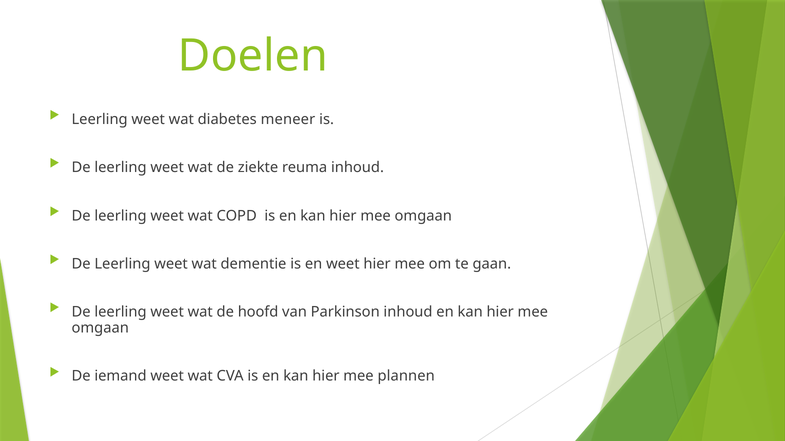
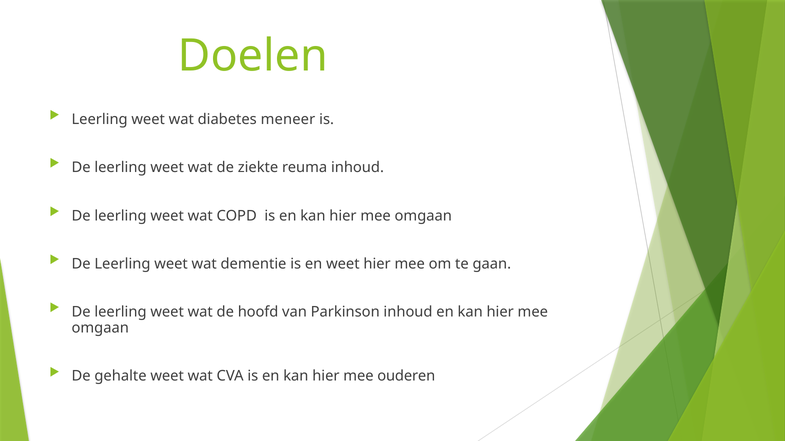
iemand: iemand -> gehalte (120, 377)
plannen: plannen -> ouderen (406, 377)
